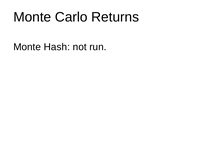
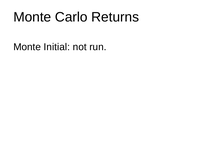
Hash: Hash -> Initial (57, 47)
